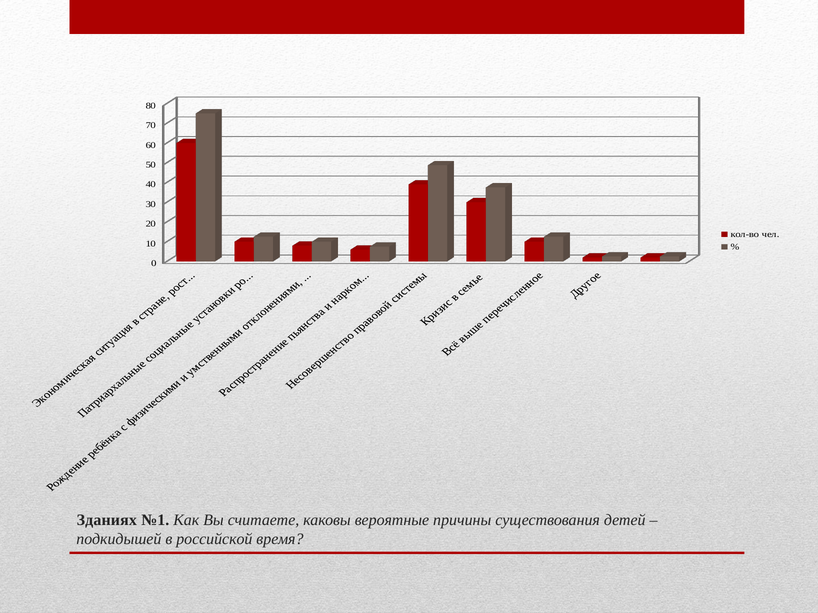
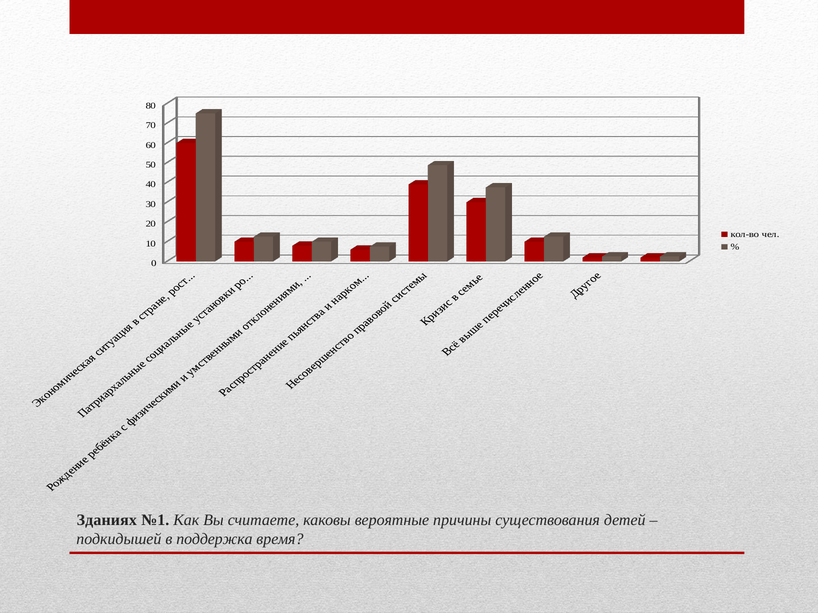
российской: российской -> поддержка (214, 540)
